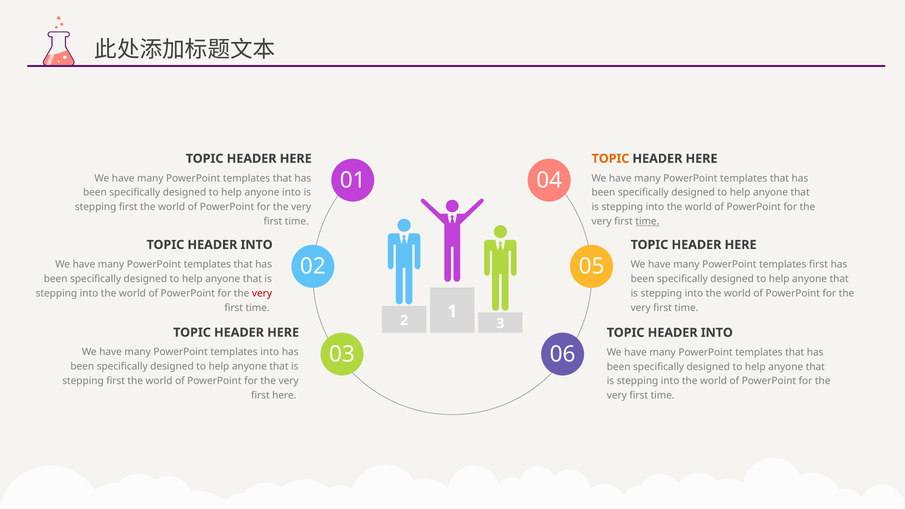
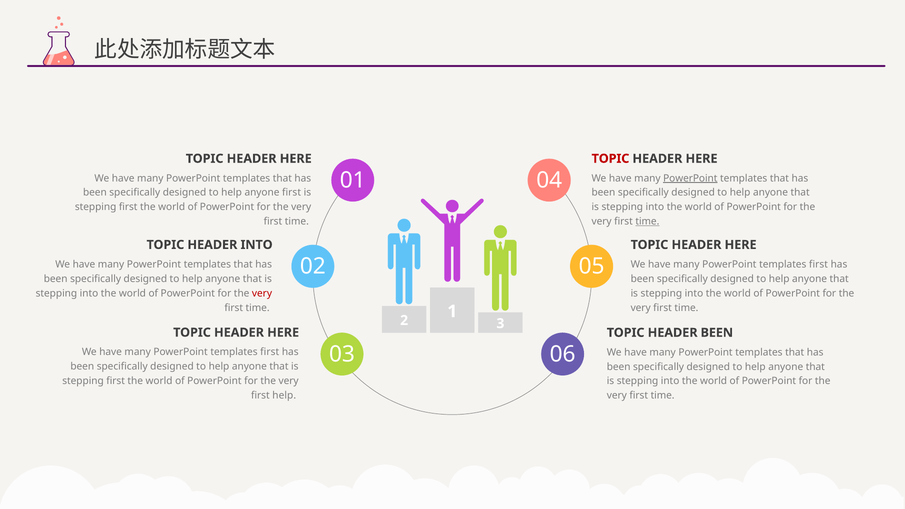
TOPIC colour: orange -> red (610, 159)
PowerPoint underline: none -> present (690, 178)
anyone into: into -> first (292, 193)
INTO: INTO -> BEEN (717, 333)
into: into -> first (270, 352)
first here: here -> help (284, 396)
